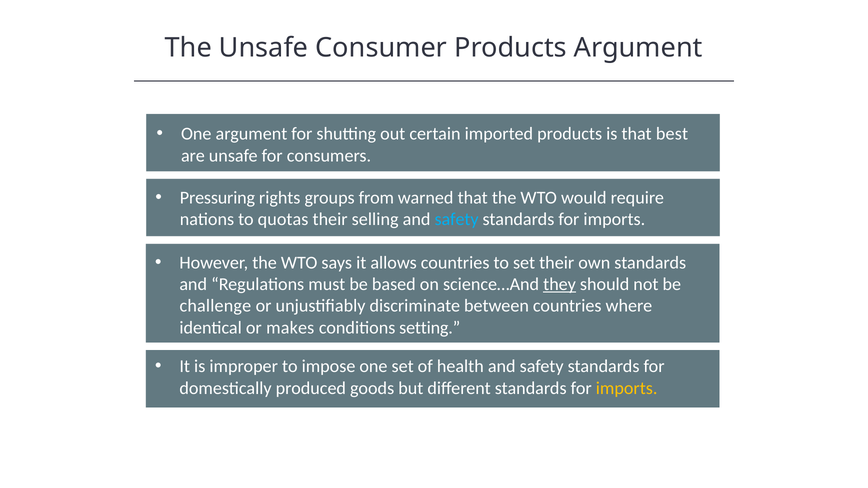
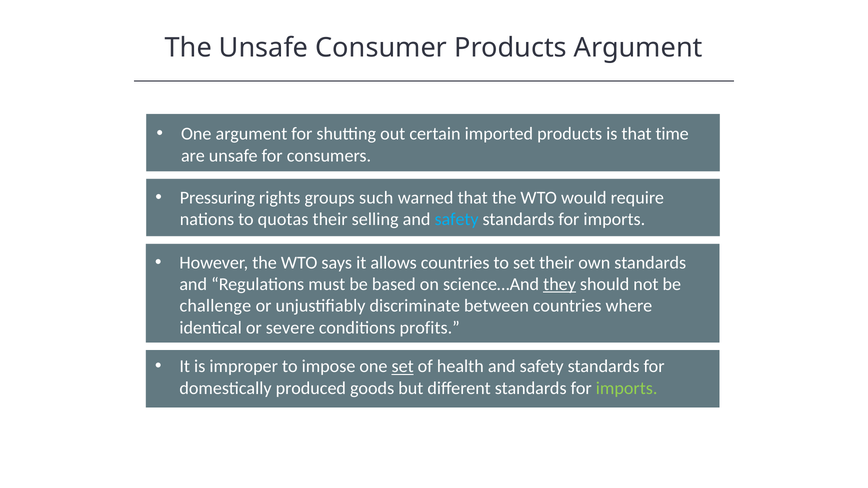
best: best -> time (672, 134)
from: from -> such (376, 198)
makes: makes -> severe (290, 328)
setting: setting -> profits (430, 328)
set underline: none -> present (403, 367)
imports colour: yellow -> light green (627, 388)
